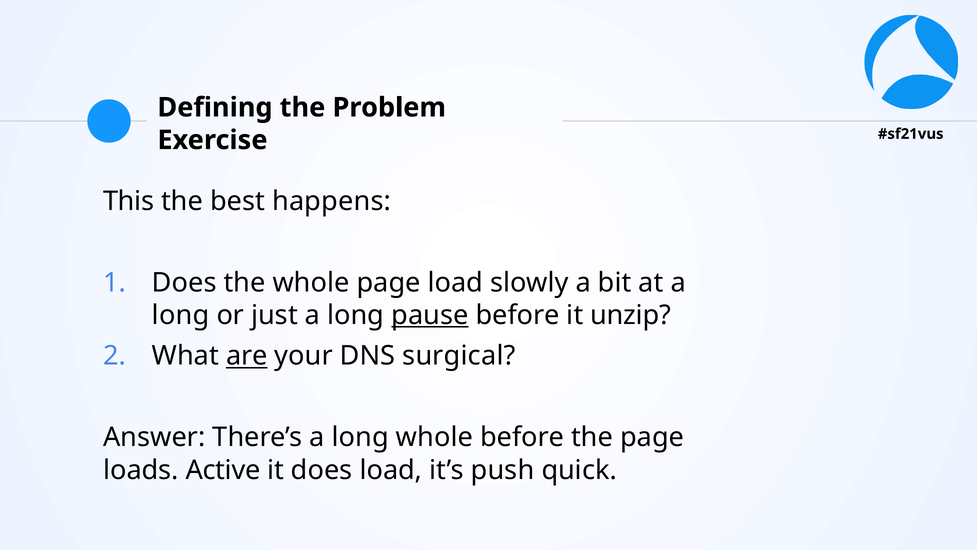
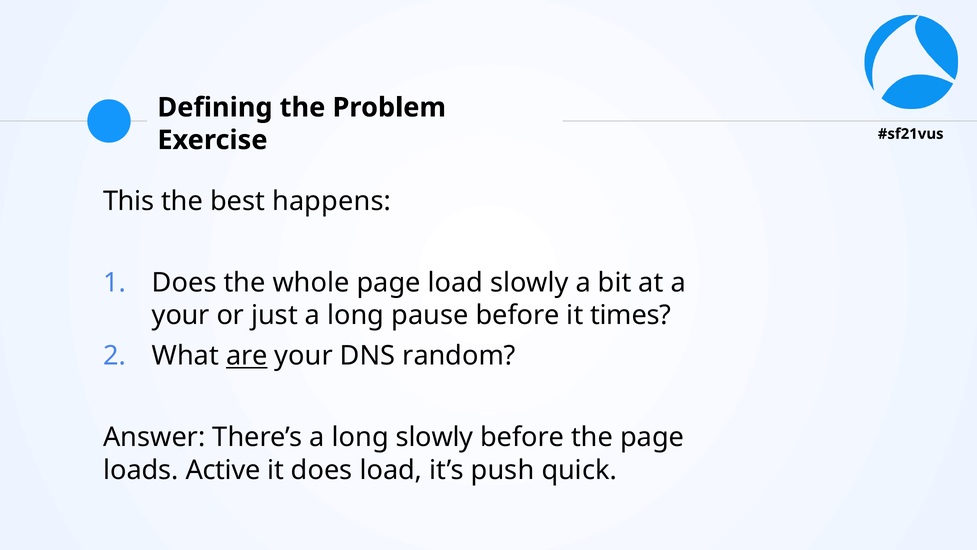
long: long -> your (181, 315)
pause underline: present -> none (430, 315)
unzip: unzip -> times (631, 315)
surgical: surgical -> random (459, 356)
long whole: whole -> slowly (435, 437)
